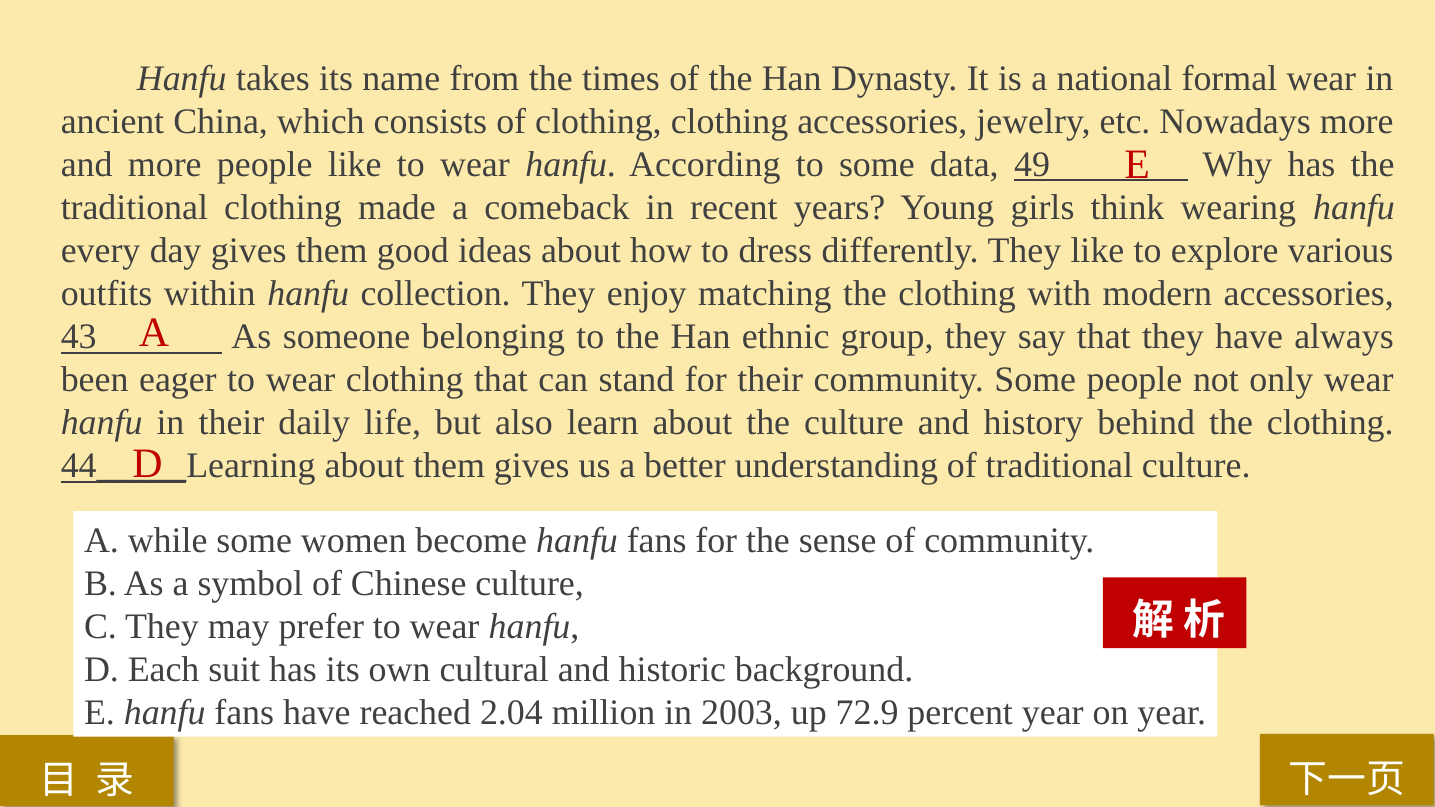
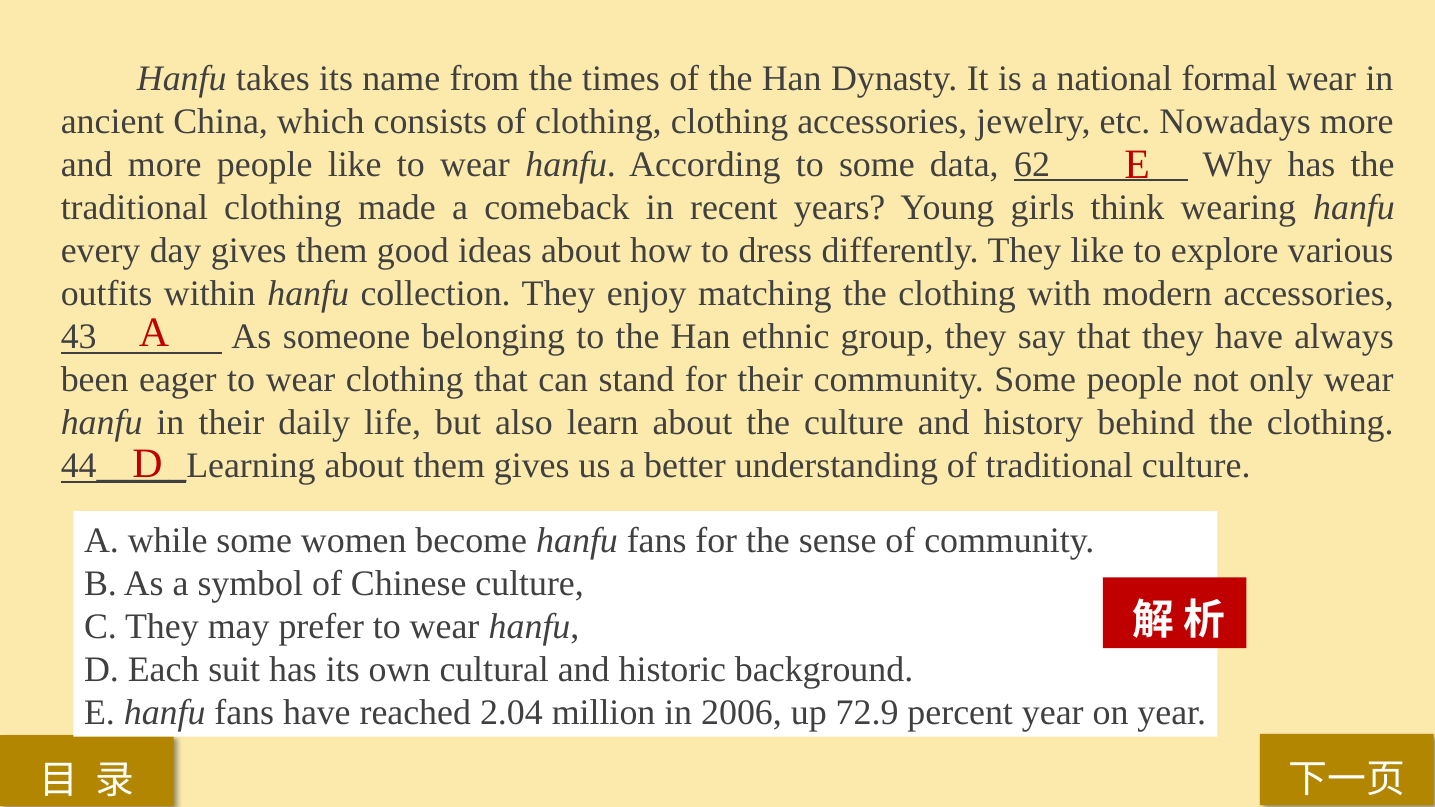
49: 49 -> 62 (1032, 165)
2003: 2003 -> 2006 (742, 713)
